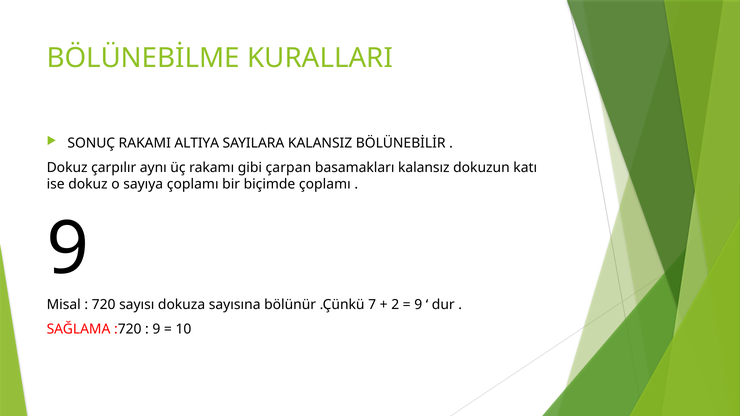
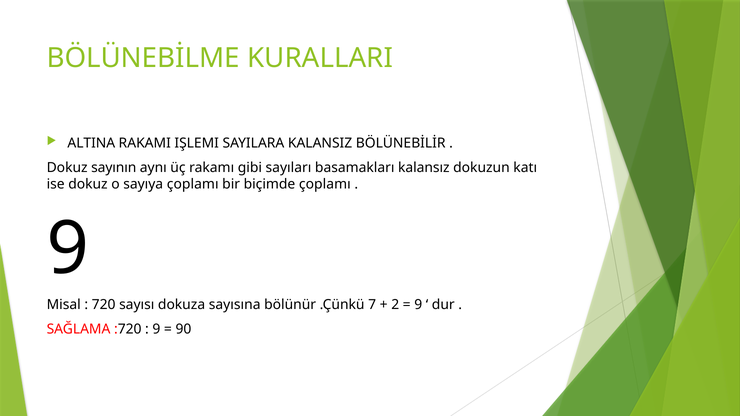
SONUÇ: SONUÇ -> ALTINA (91, 143)
ALTIYA: ALTIYA -> IŞLEMI (197, 143)
çarpılır: çarpılır -> sayının (114, 168)
çarpan: çarpan -> sayıları (288, 168)
10: 10 -> 90 (183, 329)
